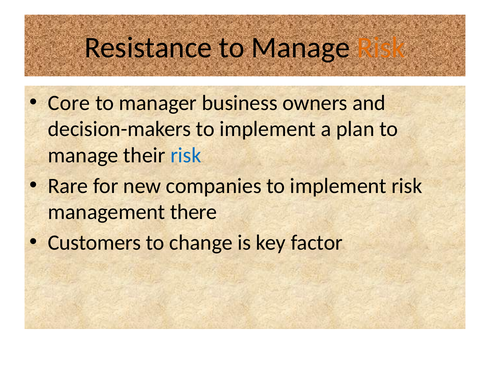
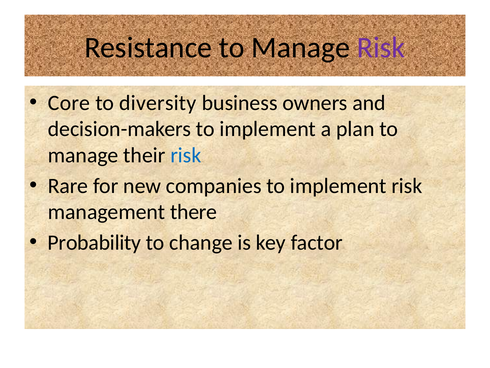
Risk colour: orange -> purple (381, 47)
manager: manager -> diversity (158, 103)
Customers: Customers -> Probability (94, 242)
